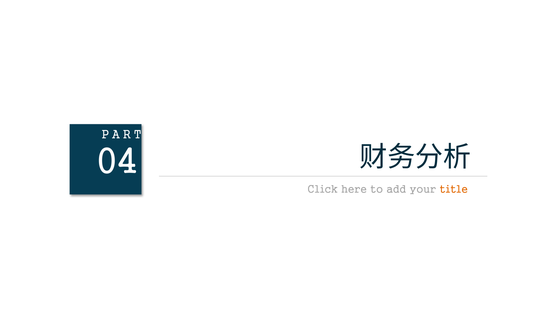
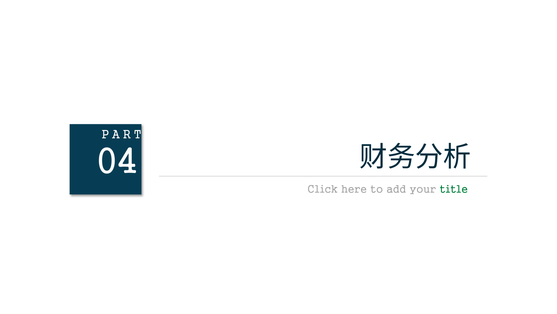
title colour: orange -> green (454, 189)
